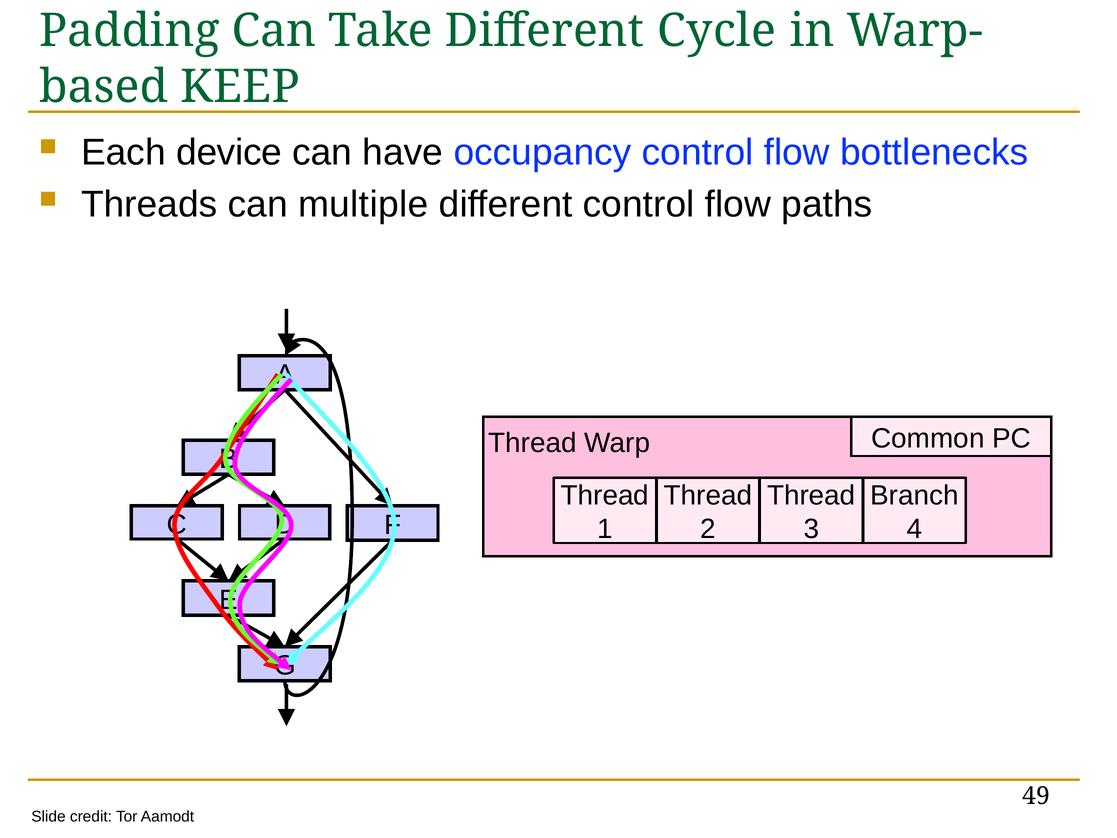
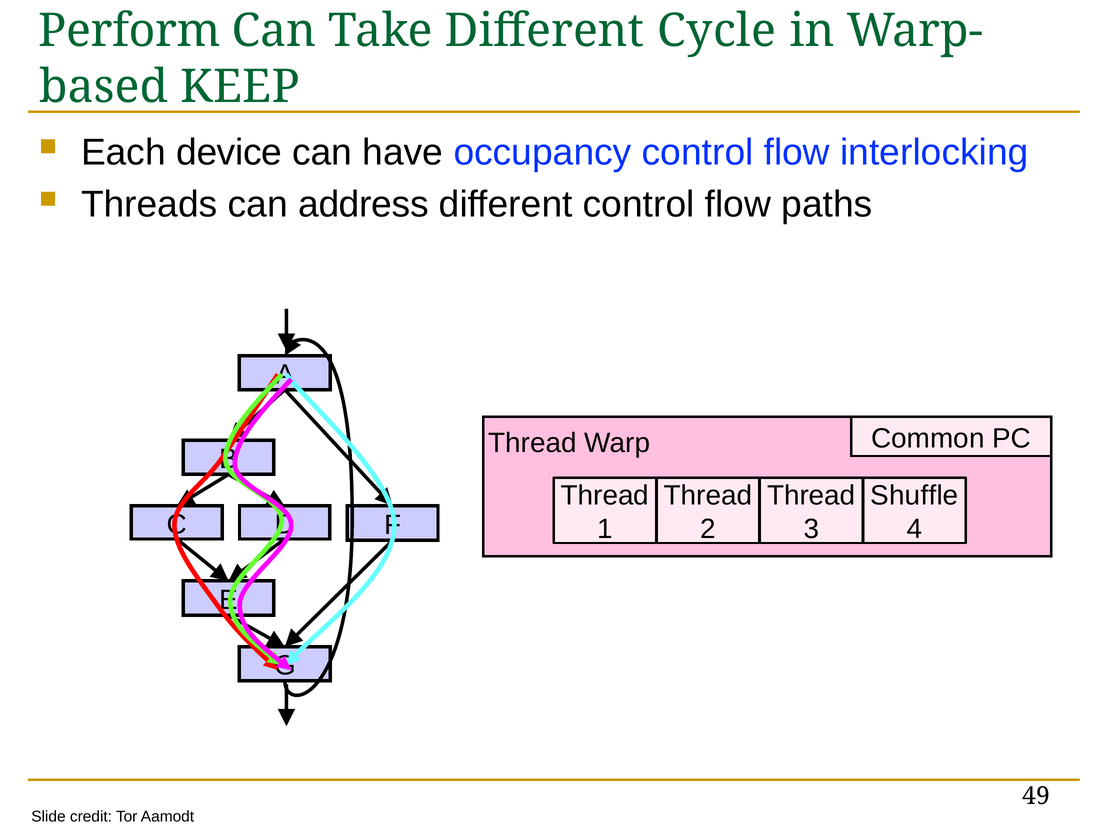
Padding: Padding -> Perform (129, 31)
bottlenecks: bottlenecks -> interlocking (934, 152)
multiple: multiple -> address (364, 204)
Branch: Branch -> Shuffle (914, 495)
